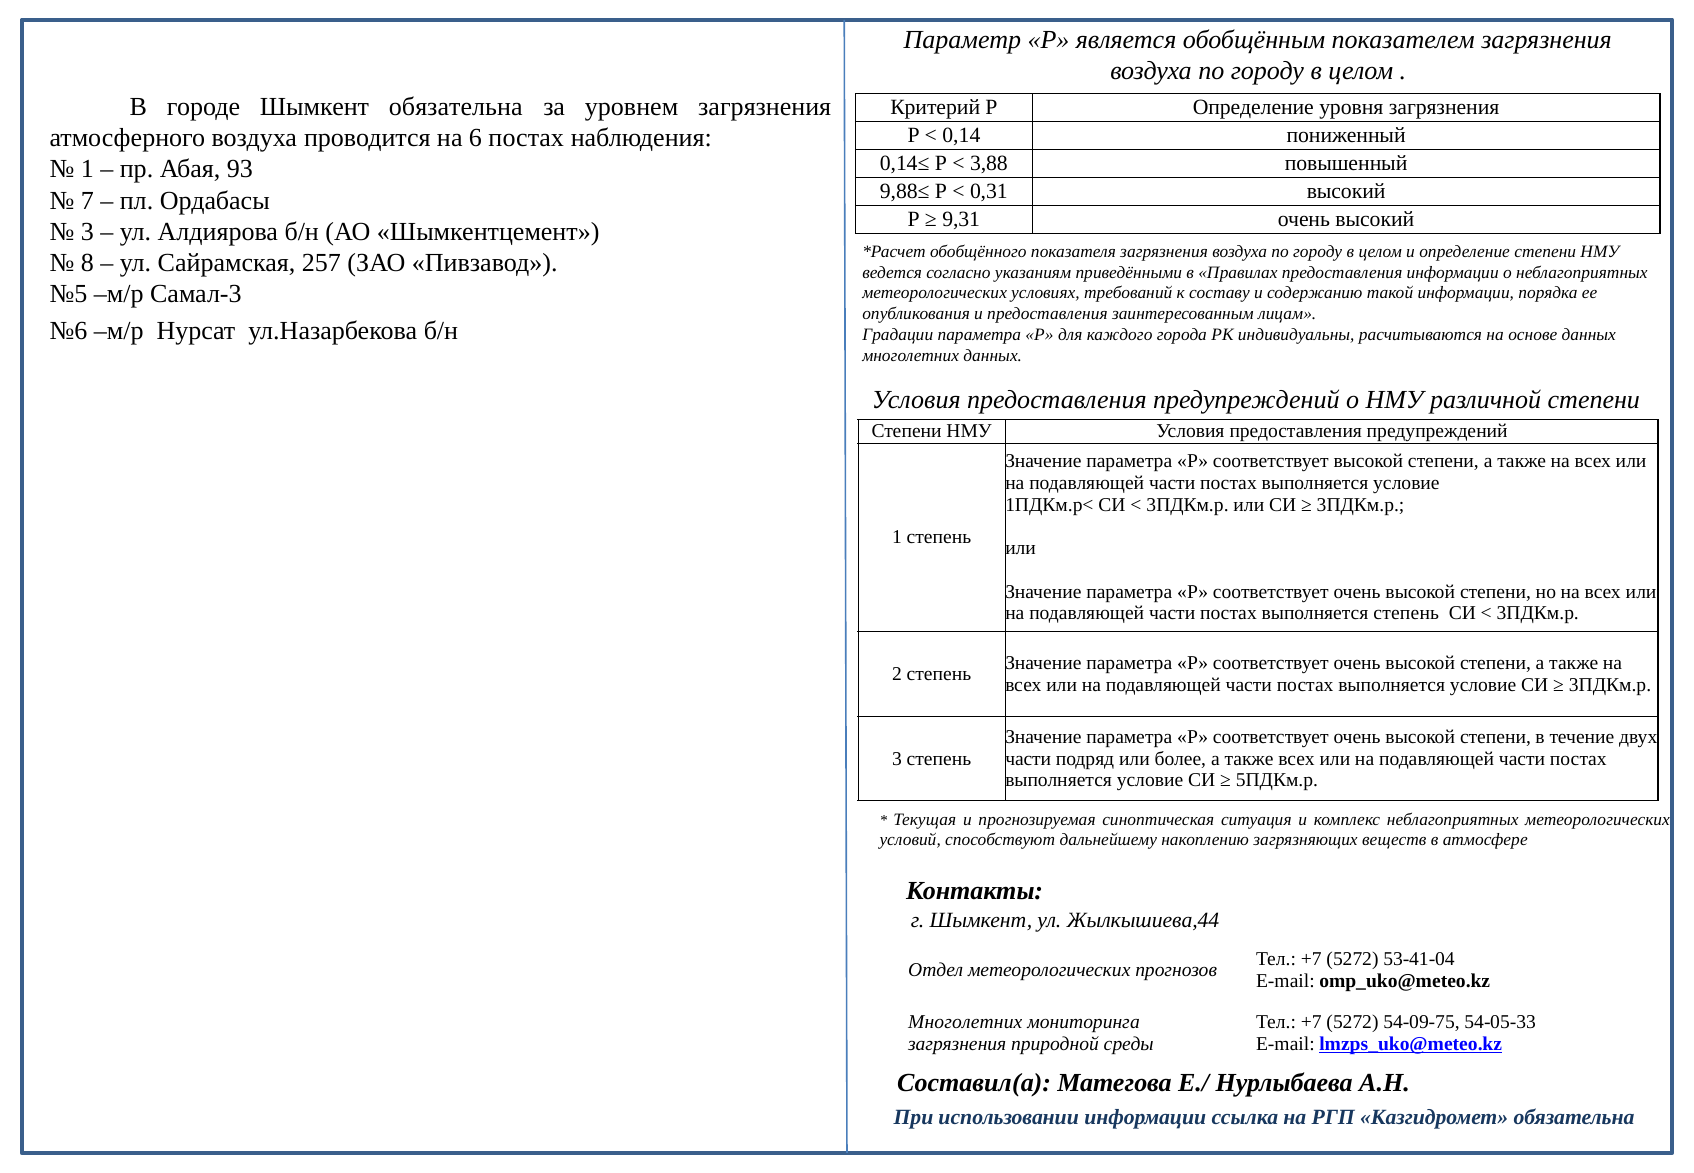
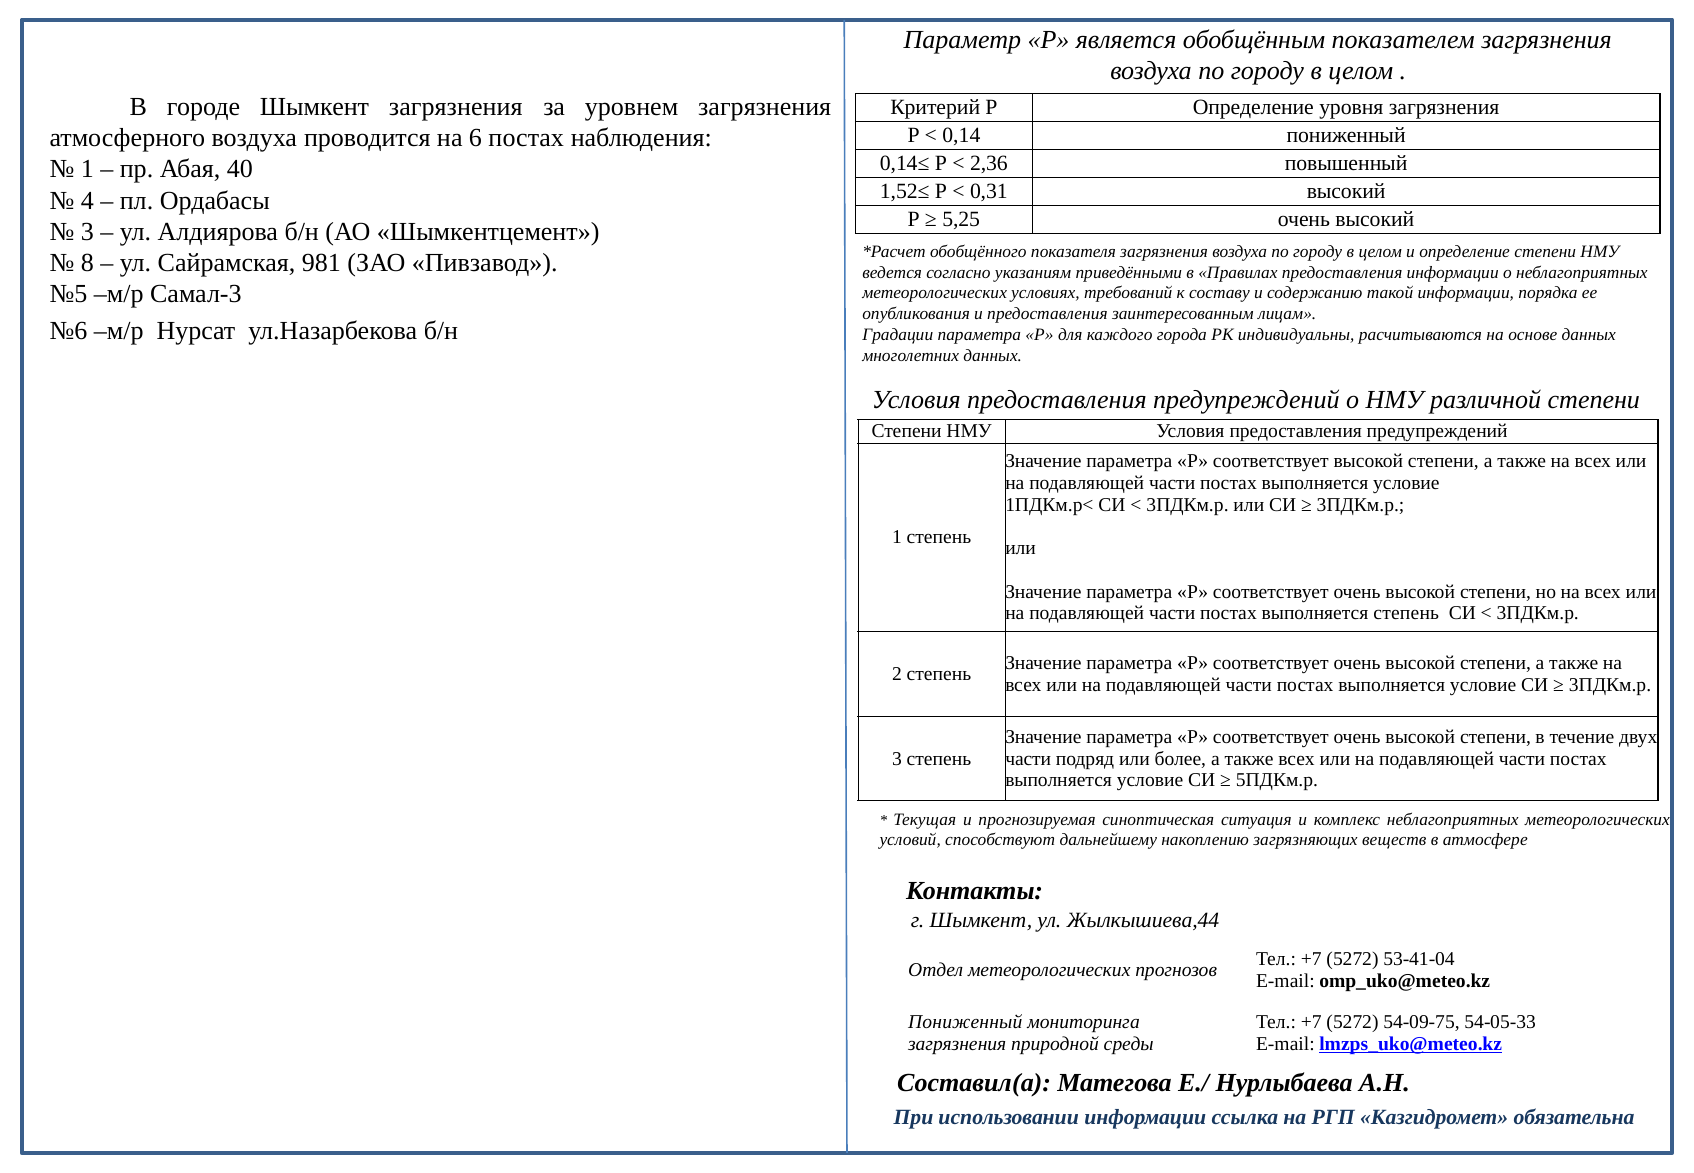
Шымкент обязательна: обязательна -> загрязнения (456, 107)
3,88: 3,88 -> 2,36 (989, 163)
93: 93 -> 40 (240, 169)
9,88≤: 9,88≤ -> 1,52≤ (905, 191)
7: 7 -> 4 (87, 200)
9,31: 9,31 -> 5,25 (961, 219)
257: 257 -> 981 (321, 263)
Многолетних: Многолетних -> Пониженный (965, 1022)
